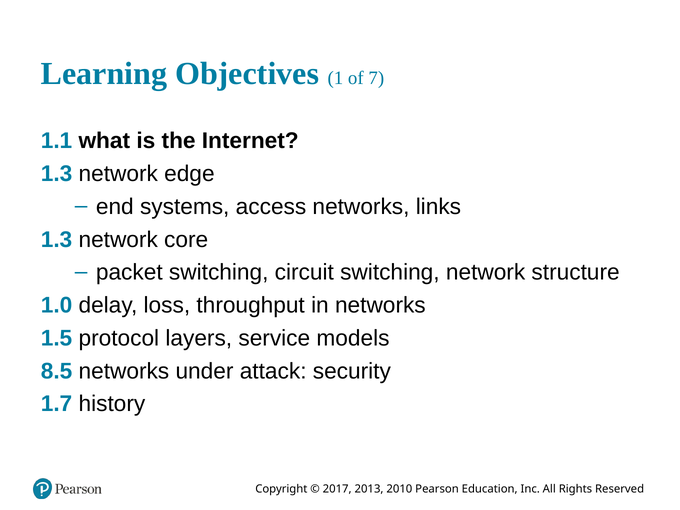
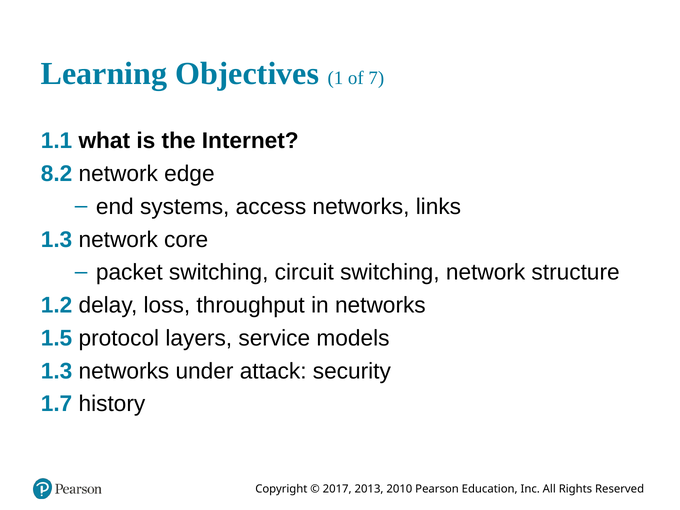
1.3: 1.3 -> 8.2 (57, 174)
1.0: 1.0 -> 1.2 (57, 305)
8.5: 8.5 -> 1.3 (57, 371)
